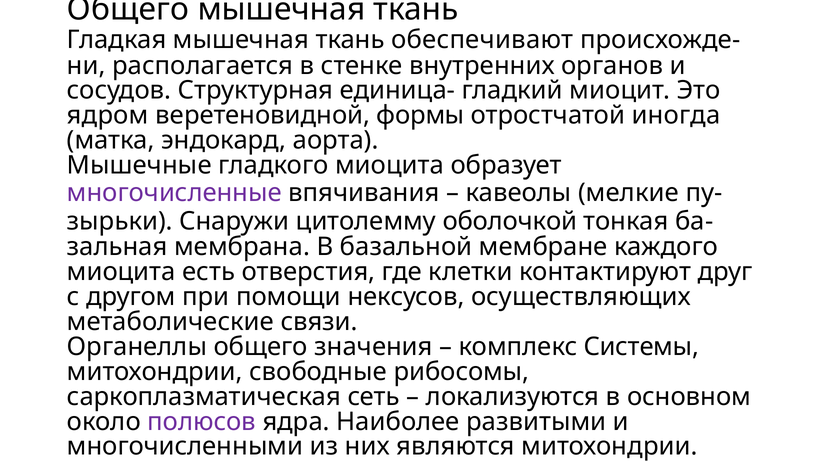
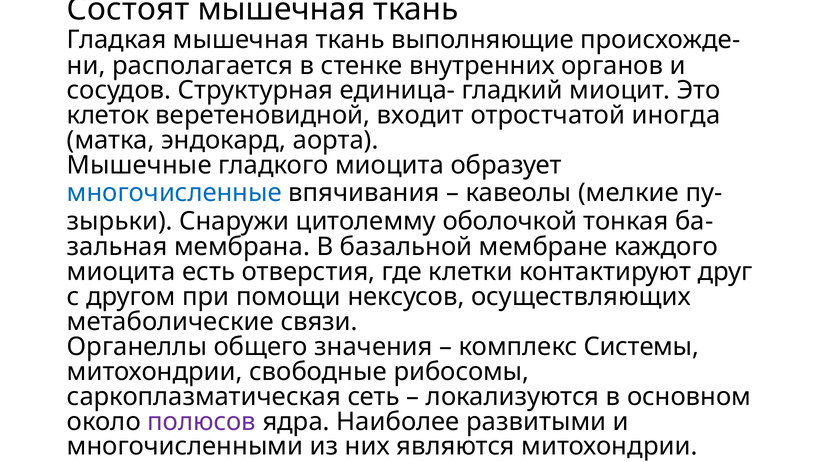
Общего: Общего -> Состоят (128, 9)
обеспечивают: обеспечивают -> выполняющие (483, 40)
ядром: ядром -> клеток (108, 116)
формы: формы -> входит (420, 116)
многочисленные colour: purple -> blue (174, 193)
